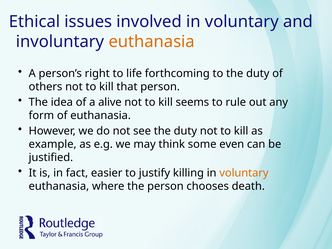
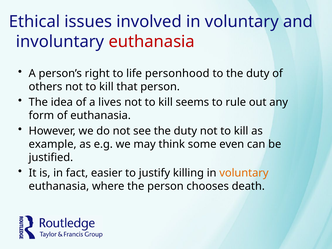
euthanasia colour: orange -> red (152, 42)
forthcoming: forthcoming -> personhood (177, 73)
alive: alive -> lives (110, 102)
